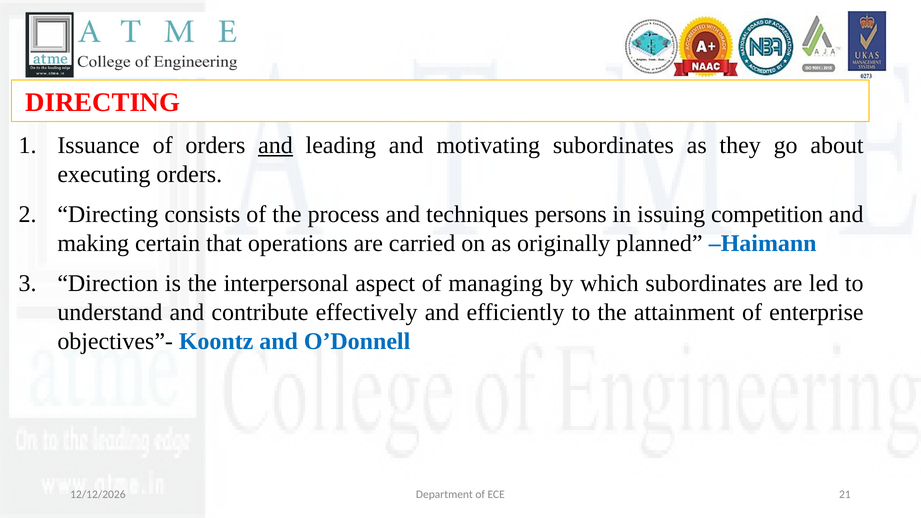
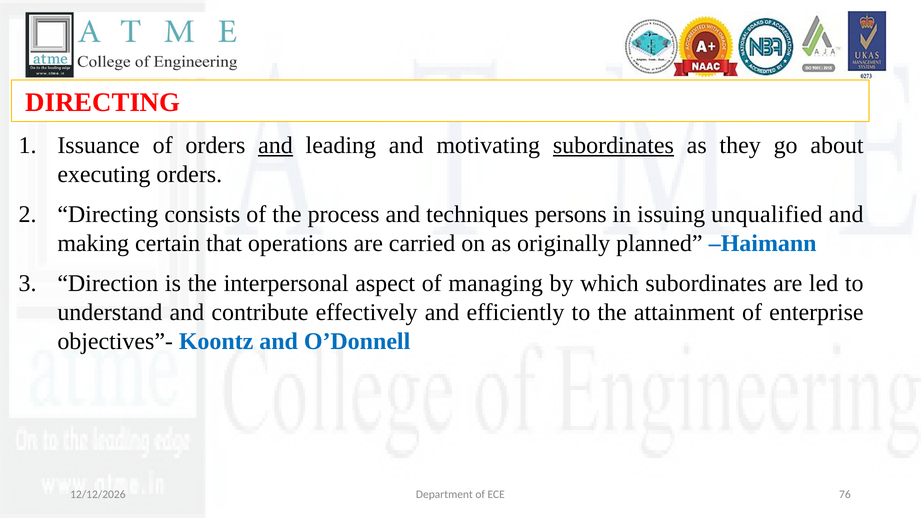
subordinates underline: none -> present (613, 145)
competition: competition -> unqualified (767, 215)
21: 21 -> 76 (845, 495)
